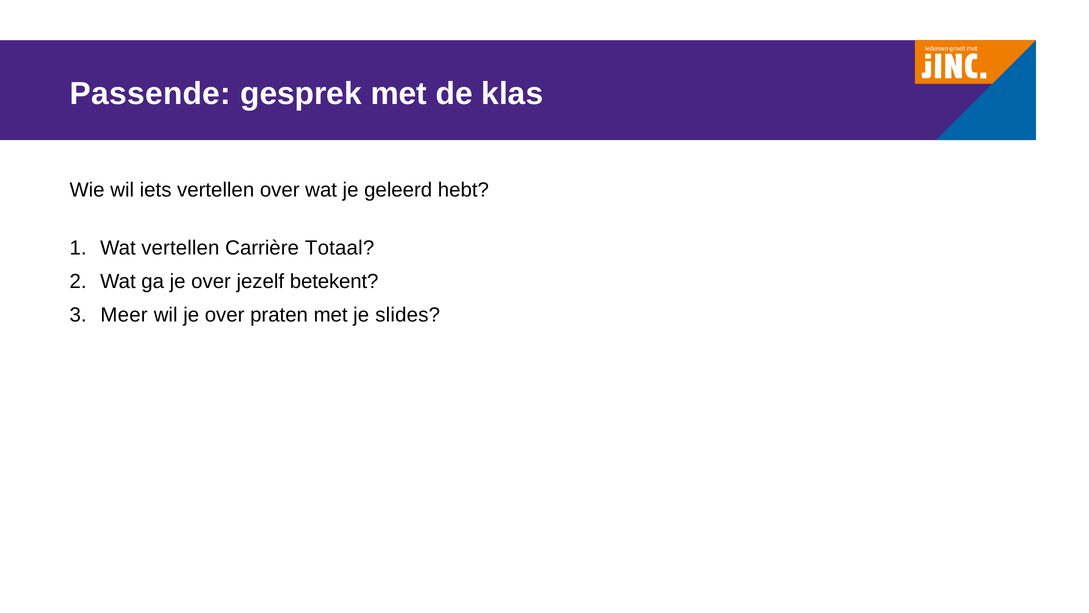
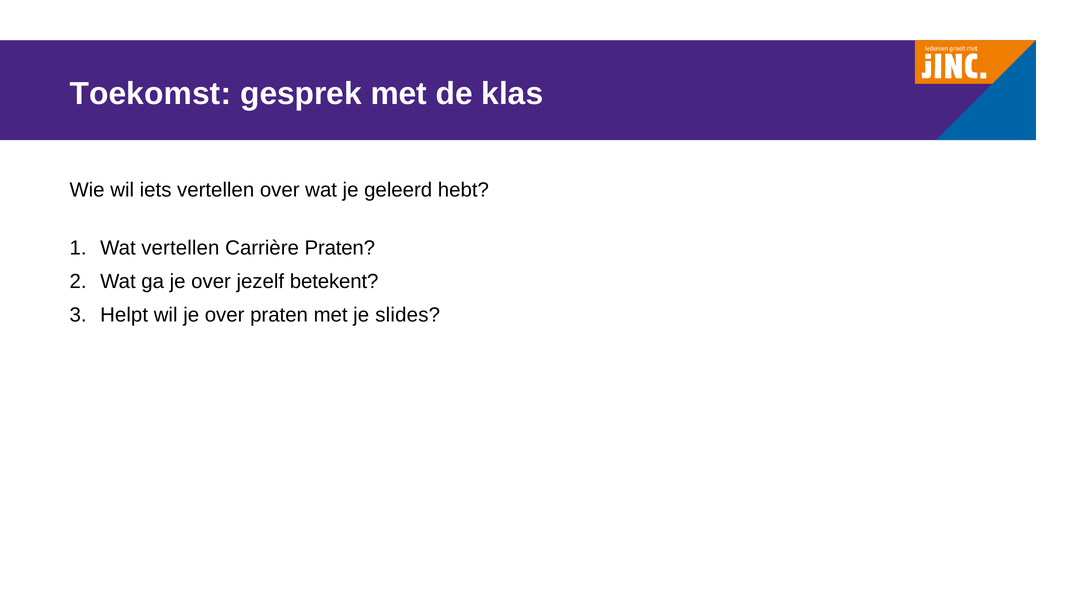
Passende: Passende -> Toekomst (150, 93)
Carrière Totaal: Totaal -> Praten (340, 248)
Meer: Meer -> Helpt (124, 315)
